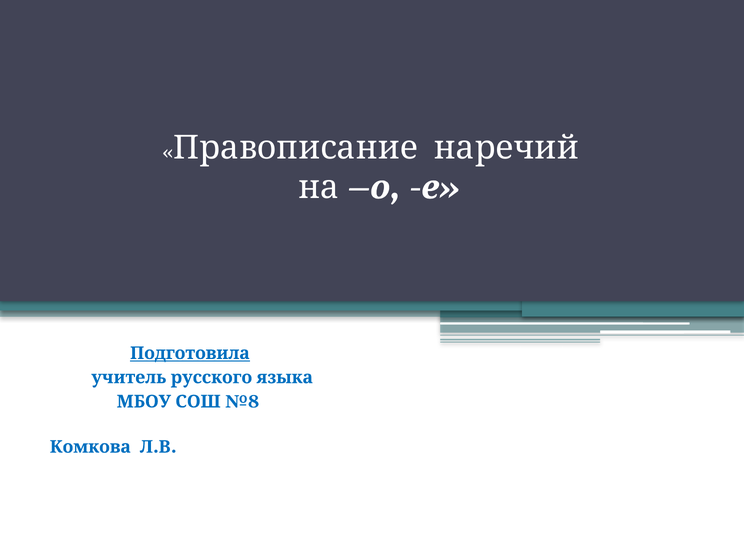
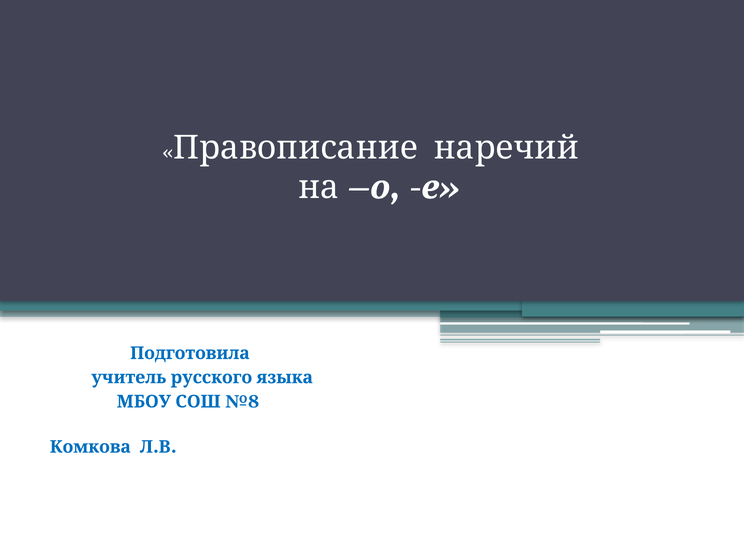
Подготовила underline: present -> none (190, 353)
